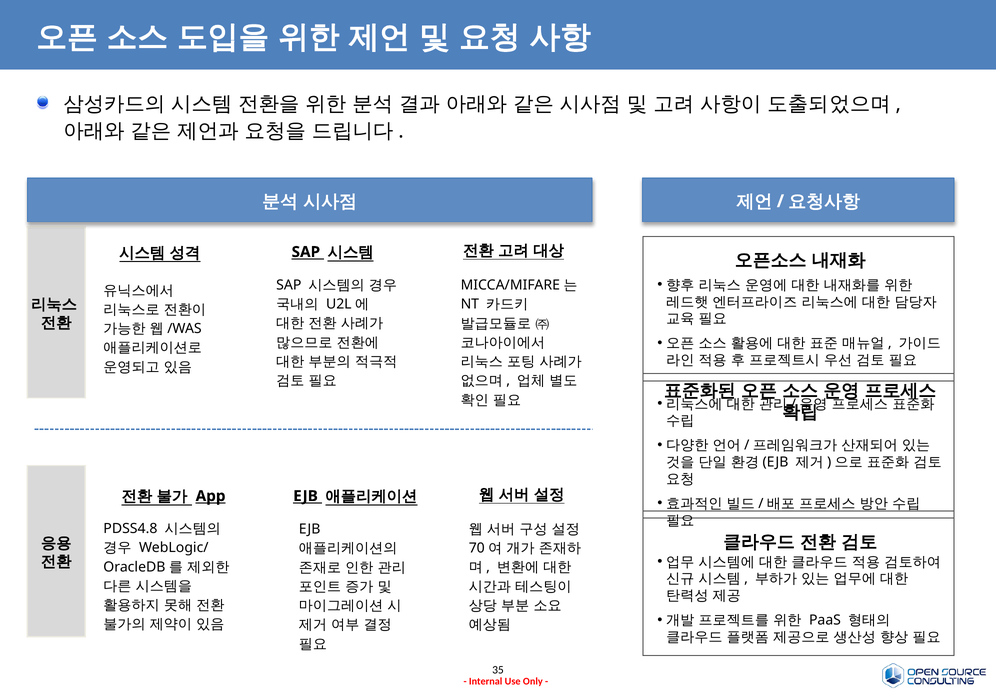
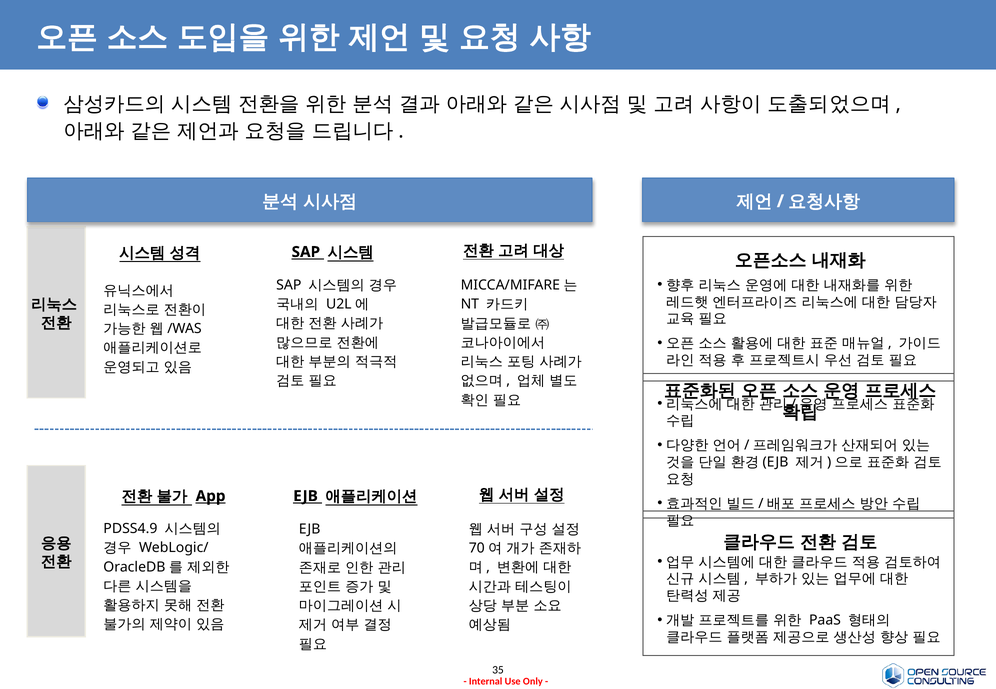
PDSS4.8: PDSS4.8 -> PDSS4.9 (130, 529)
